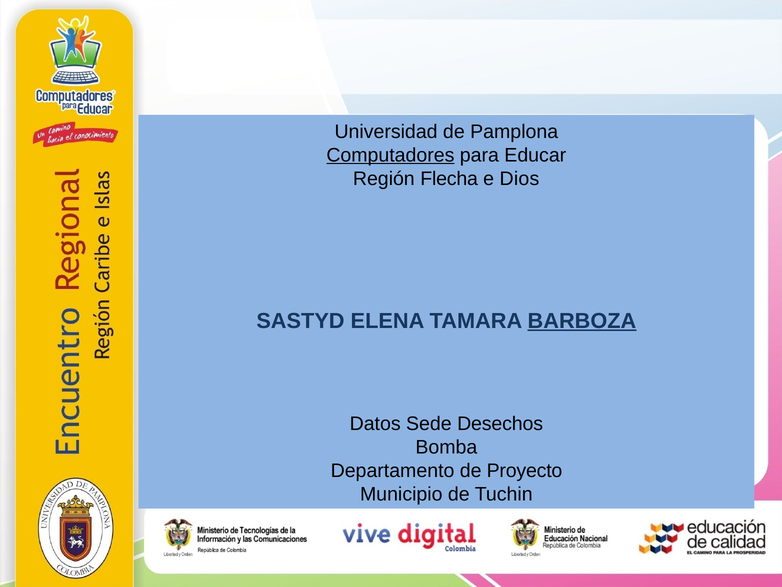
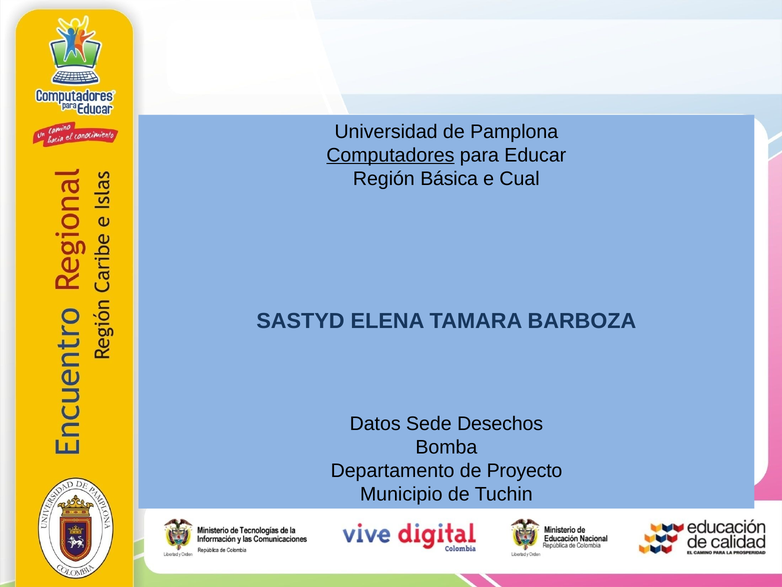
Flecha: Flecha -> Básica (449, 179)
Dios: Dios -> Cual (520, 179)
BARBOZA underline: present -> none (582, 321)
